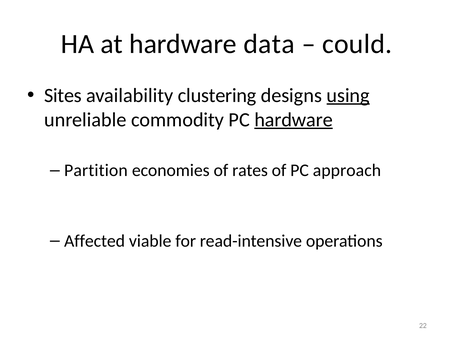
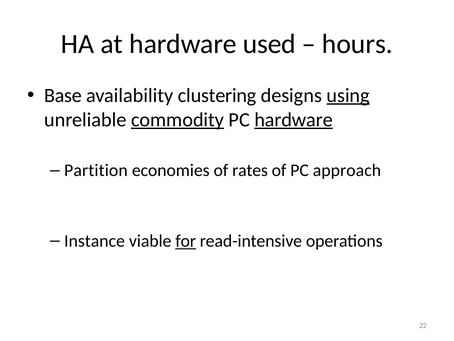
data: data -> used (269, 44)
could: could -> hours (357, 44)
Sites: Sites -> Base (63, 95)
commodity underline: none -> present (178, 119)
Affected: Affected -> Instance (95, 241)
for underline: none -> present (186, 241)
